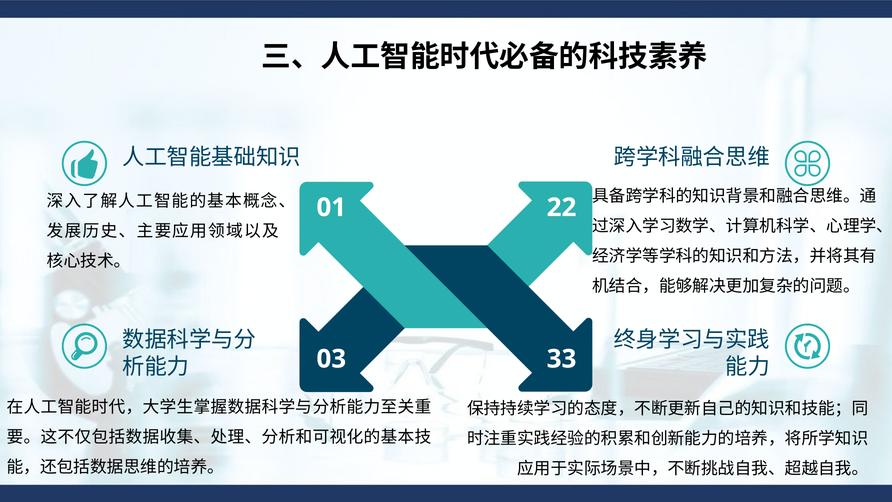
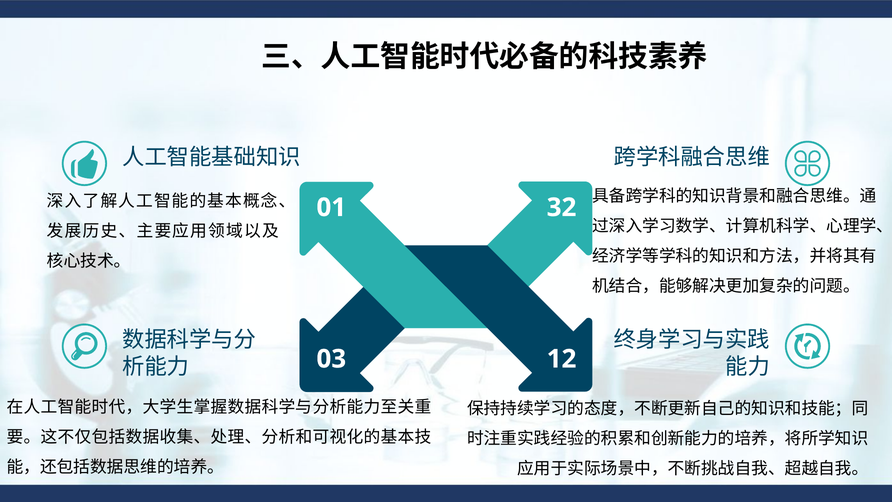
22: 22 -> 32 (562, 207)
33: 33 -> 12 (562, 359)
